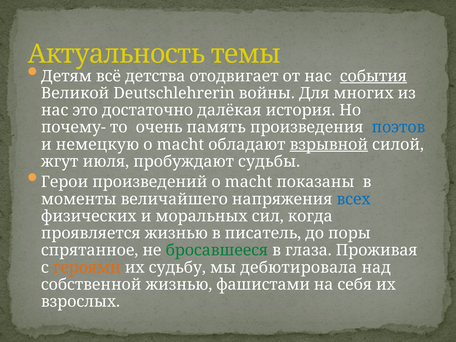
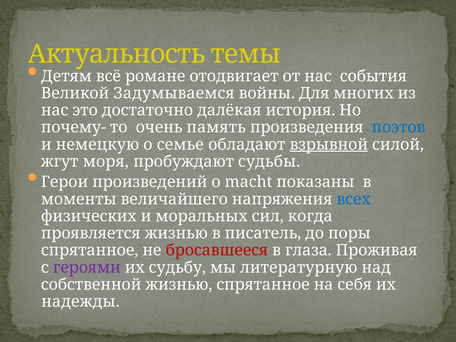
детства: детства -> романе (155, 76)
события underline: present -> none (373, 76)
Deutschlehrerin: Deutschlehrerin -> Задумываемся (174, 93)
macht: macht -> семье (180, 144)
июля: июля -> моря (106, 162)
бросавшееся colour: green -> red (217, 250)
героями colour: orange -> purple (87, 268)
дебютировала: дебютировала -> литературную (299, 268)
жизнью фашистами: фашистами -> спрятанное (263, 285)
взрослых: взрослых -> надежды (80, 302)
